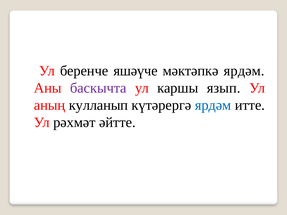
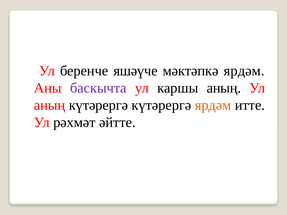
каршы язып: язып -> аның (224, 88)
аның кулланып: кулланып -> күтәрергә (98, 105)
ярдәм colour: blue -> orange (213, 105)
